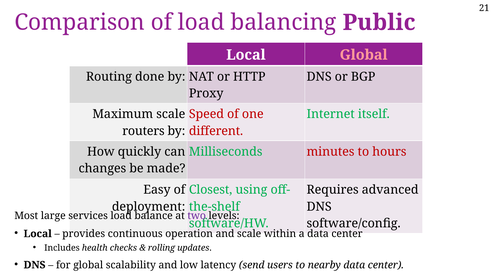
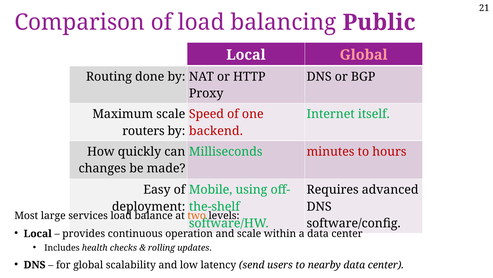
different: different -> backend (216, 131)
Closest: Closest -> Mobile (211, 189)
two colour: purple -> orange (197, 215)
